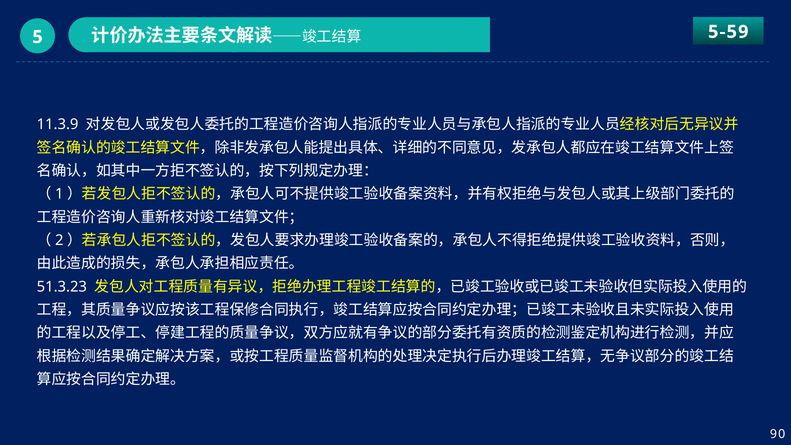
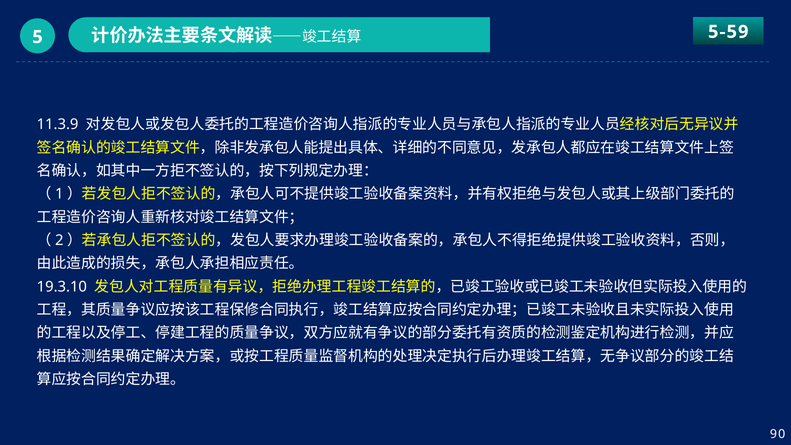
51.3.23: 51.3.23 -> 19.3.10 (62, 287)
